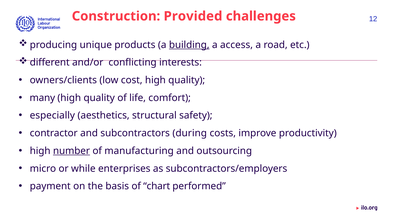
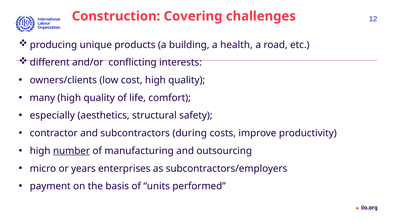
Provided: Provided -> Covering (193, 16)
building underline: present -> none (189, 45)
access: access -> health (236, 45)
while: while -> years (83, 169)
chart: chart -> units (157, 186)
